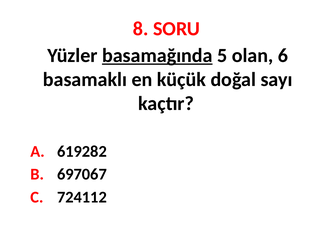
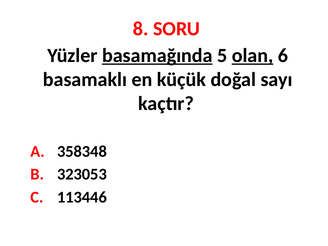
olan underline: none -> present (253, 55)
619282: 619282 -> 358348 (82, 151)
697067: 697067 -> 323053 (82, 174)
724112: 724112 -> 113446 (82, 197)
